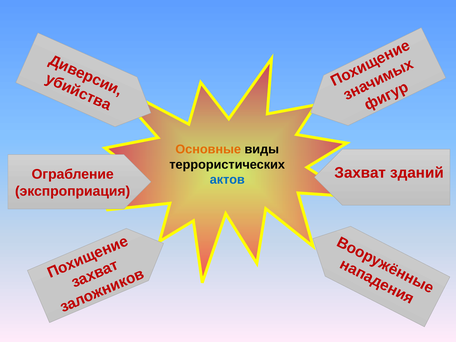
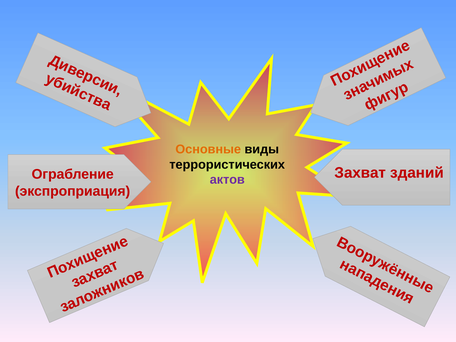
актов colour: blue -> purple (227, 180)
